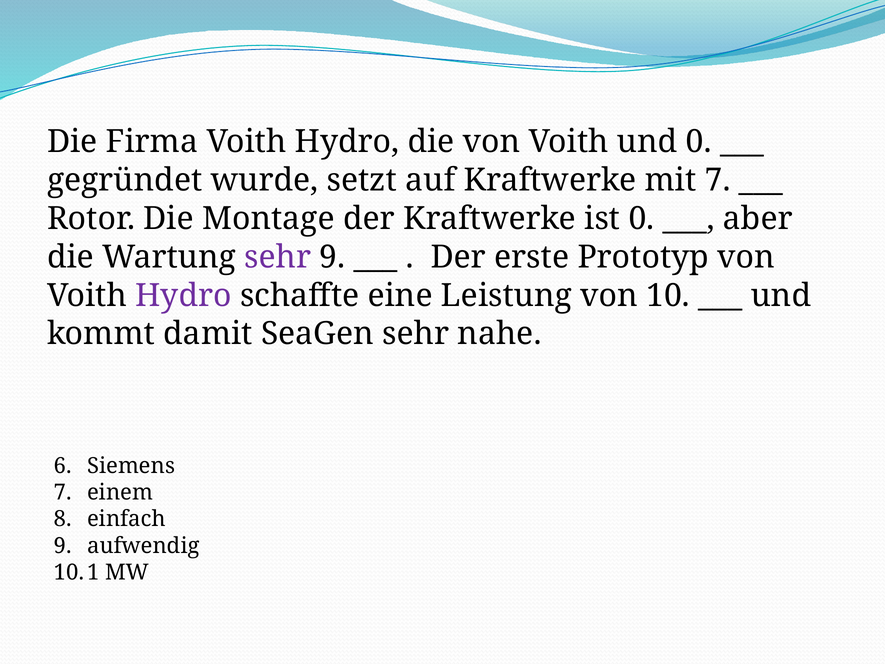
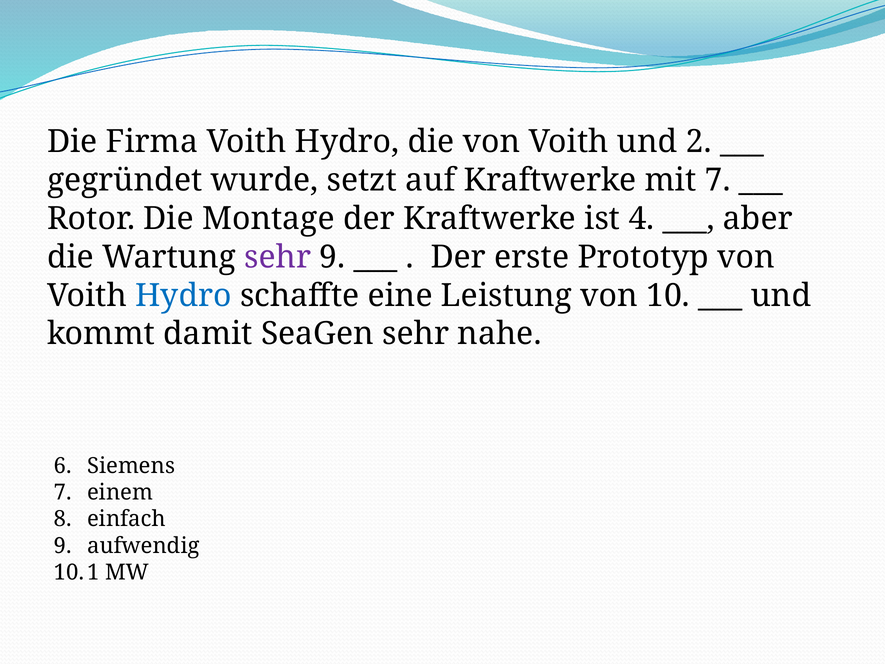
und 0: 0 -> 2 (699, 142)
ist 0: 0 -> 4 (641, 219)
Hydro colour: purple -> blue (183, 295)
